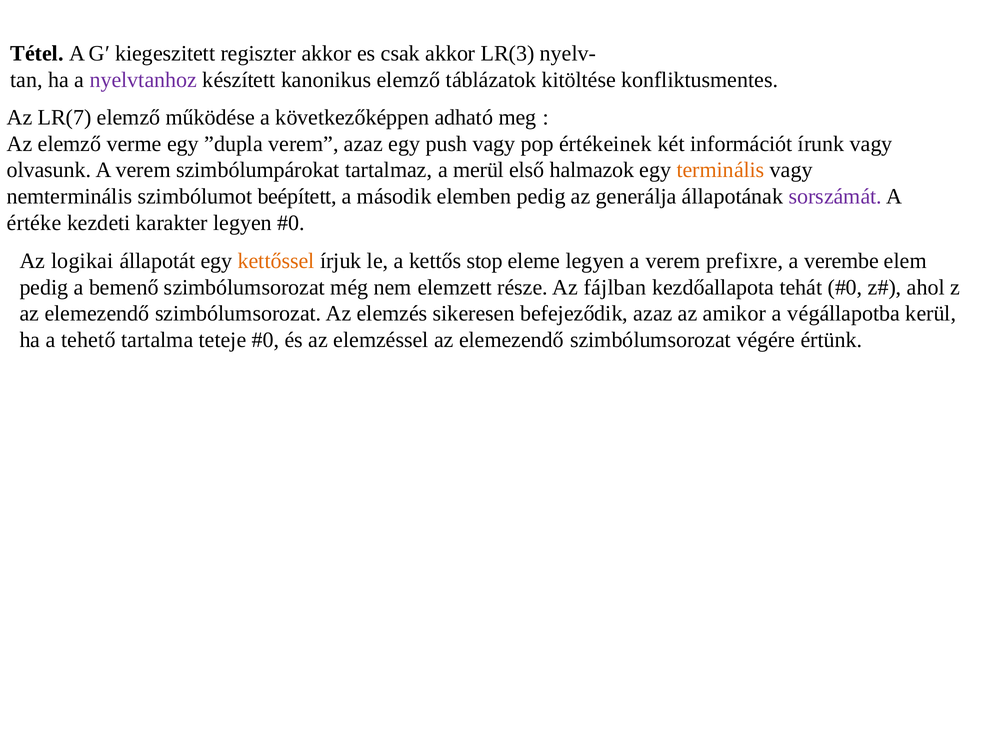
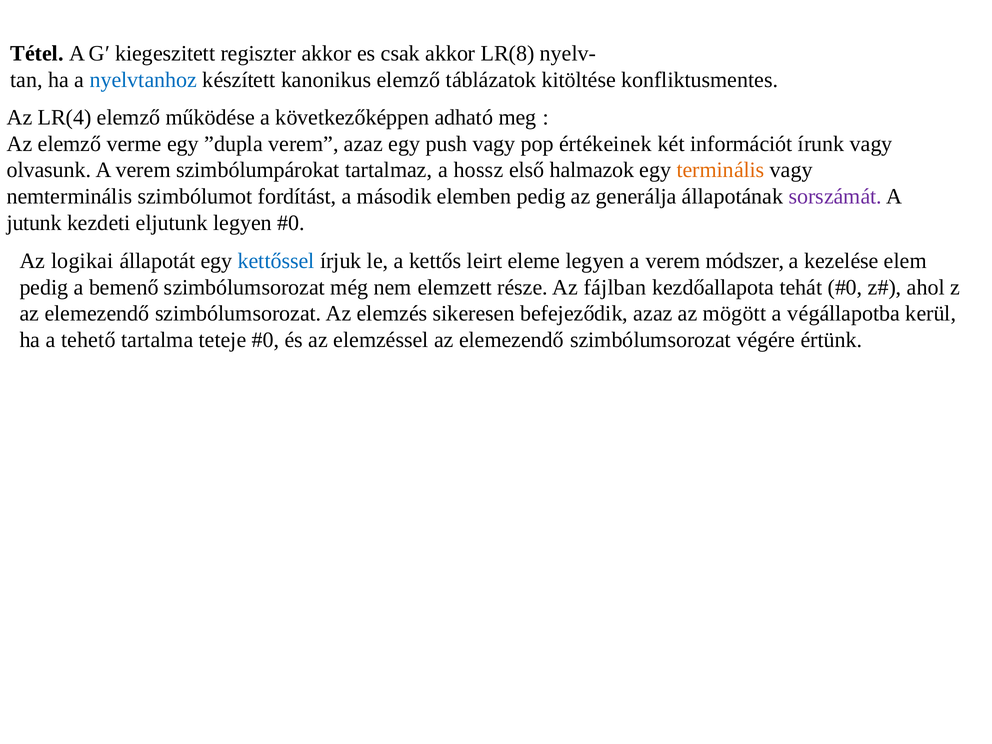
LR(3: LR(3 -> LR(8 (508, 54)
nyelvtanhoz colour: purple -> blue (143, 80)
LR(7: LR(7 -> LR(4 (65, 117)
merül: merül -> hossz (478, 170)
beépített: beépített -> fordítást (297, 197)
értéke: értéke -> jutunk (34, 223)
karakter: karakter -> eljutunk (172, 223)
kettőssel colour: orange -> blue (276, 261)
stop: stop -> leirt (485, 261)
prefixre: prefixre -> módszer (745, 261)
verembe: verembe -> kezelése (841, 261)
amikor: amikor -> mögött (735, 314)
